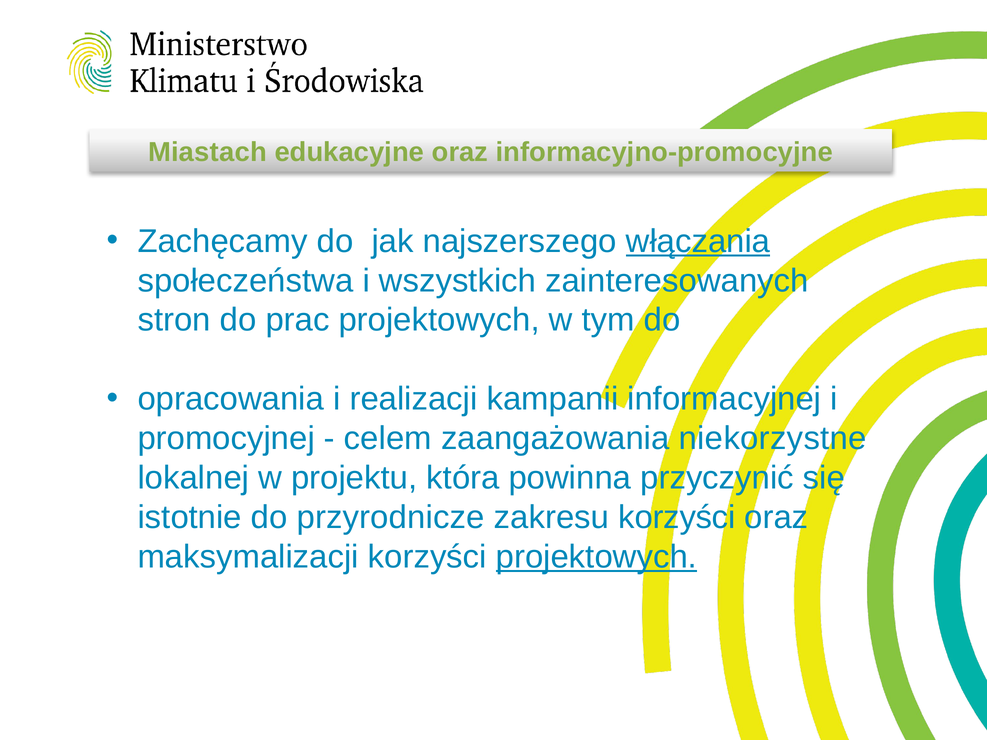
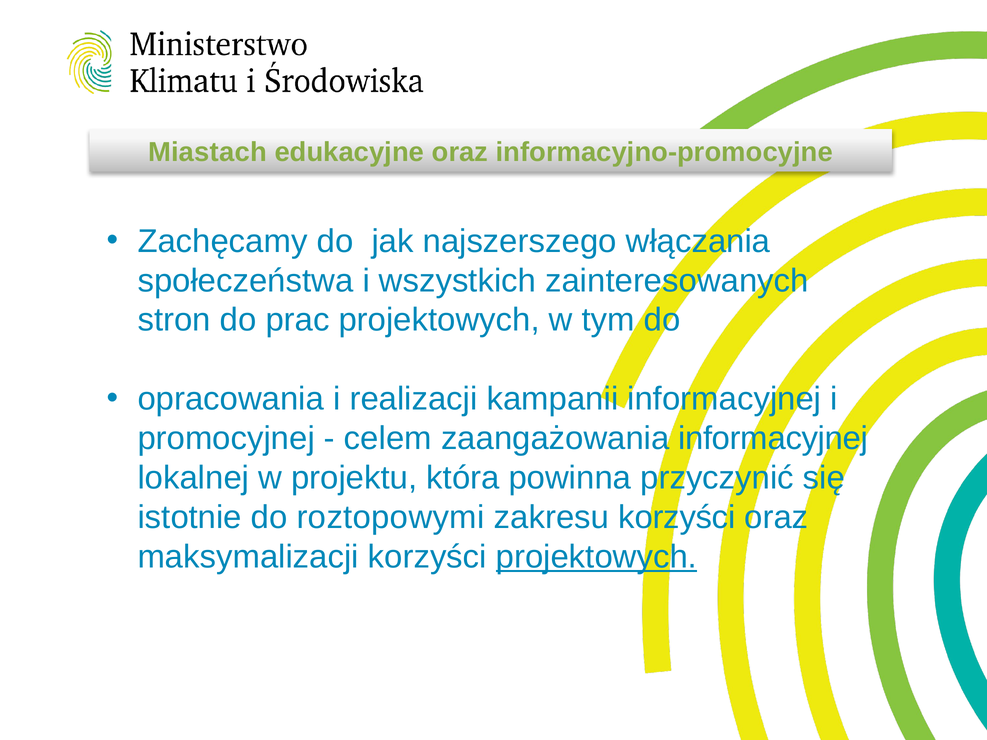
włączania underline: present -> none (698, 241)
zaangażowania niekorzystne: niekorzystne -> informacyjnej (773, 439)
przyrodnicze: przyrodnicze -> roztopowymi (391, 518)
